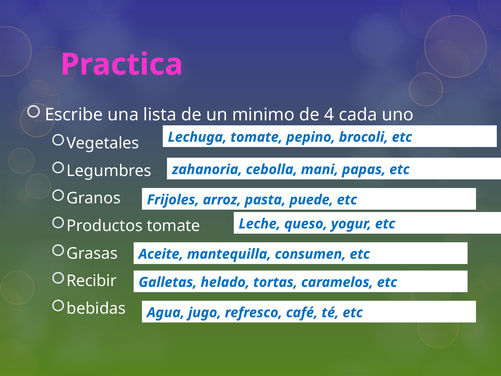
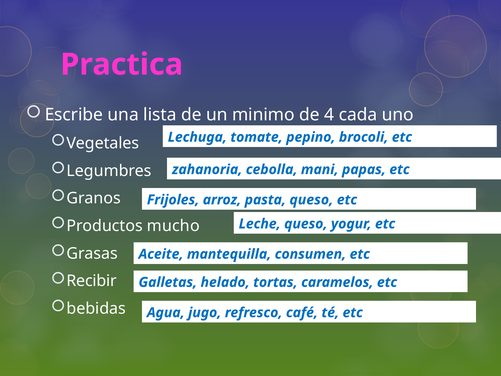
pasta puede: puede -> queso (311, 200)
Productos tomate: tomate -> mucho (173, 226)
